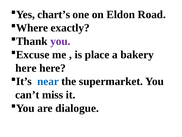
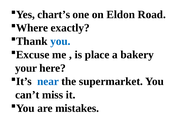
you colour: purple -> blue (60, 41)
here: here -> your (26, 68)
dialogue: dialogue -> mistakes (77, 108)
